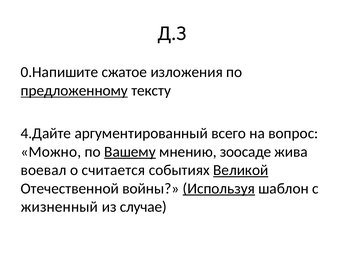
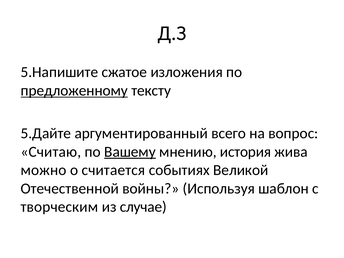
0.Напишите: 0.Напишите -> 5.Напишите (59, 72)
4.Дайте: 4.Дайте -> 5.Дайте (46, 133)
Можно: Можно -> Считаю (51, 152)
зоосаде: зоосаде -> история (246, 152)
воевал: воевал -> можно (44, 170)
Великой underline: present -> none (241, 170)
Используя underline: present -> none (219, 188)
жизненный: жизненный -> творческим (59, 207)
